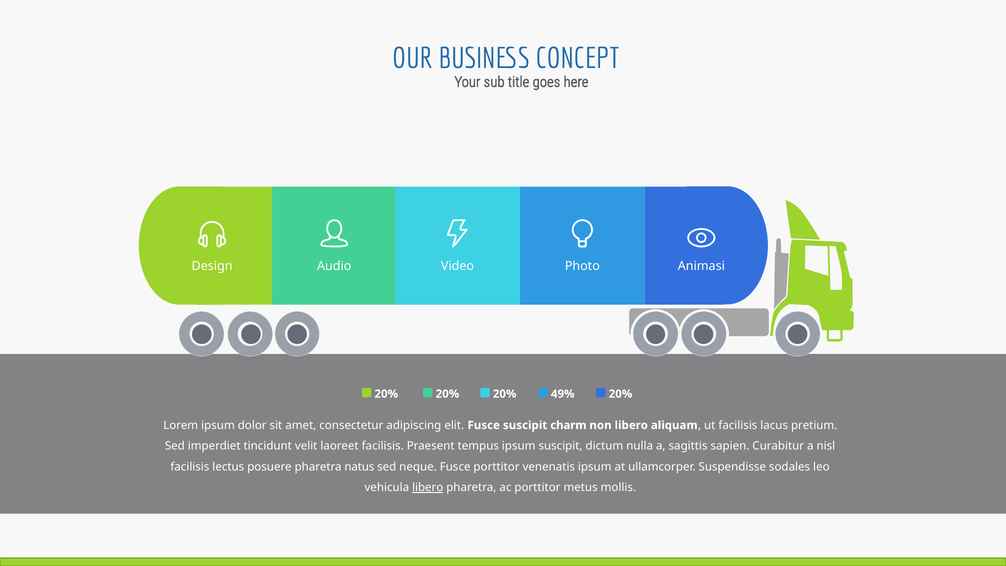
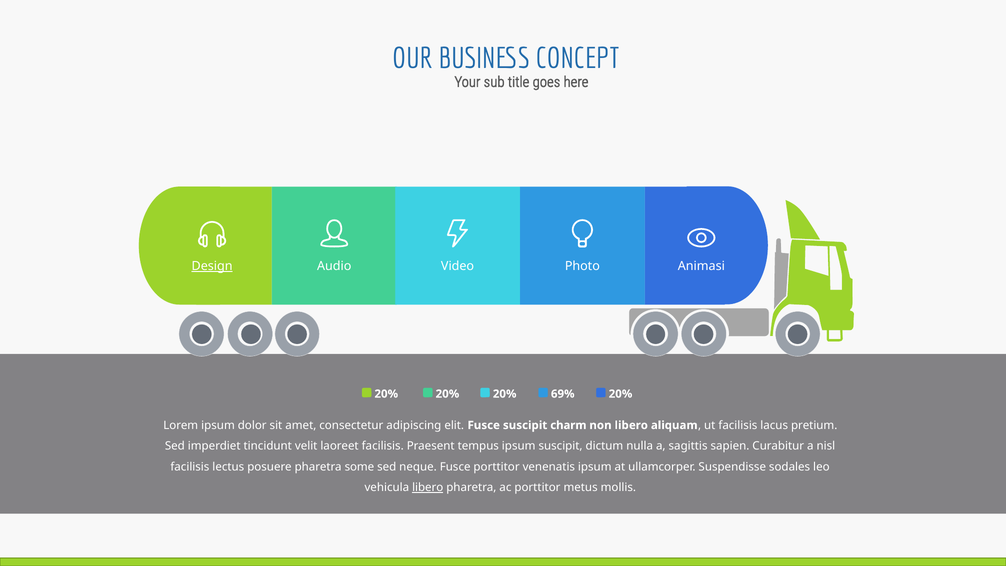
Design underline: none -> present (212, 266)
49%: 49% -> 69% (563, 394)
natus: natus -> some (359, 467)
